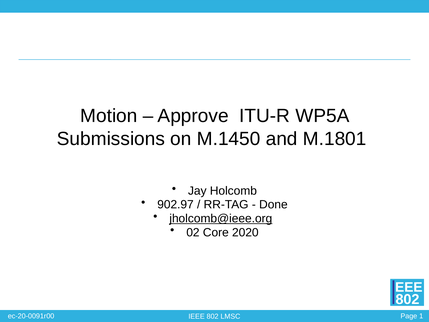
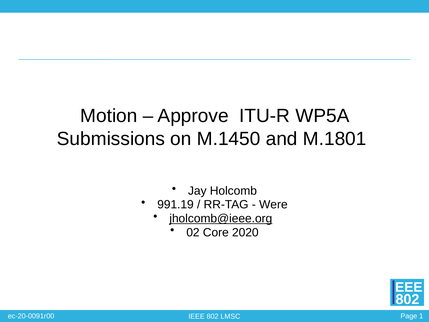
902.97: 902.97 -> 991.19 (175, 205)
Done: Done -> Were (273, 205)
